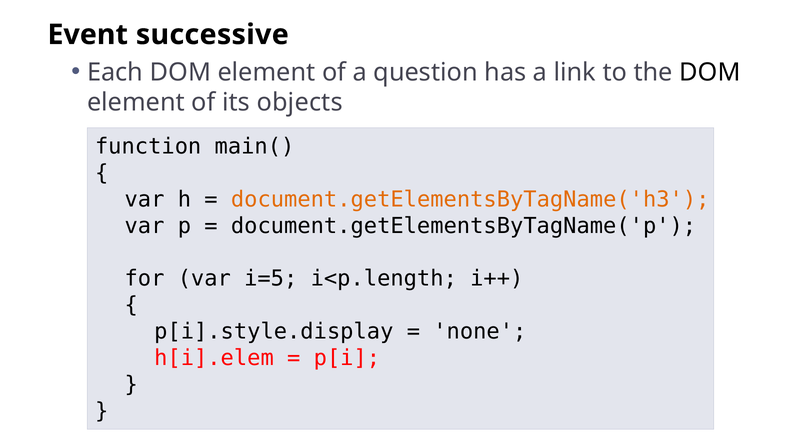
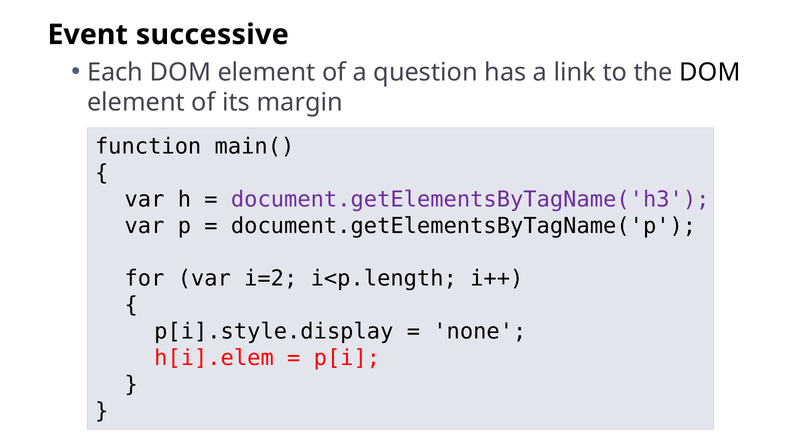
objects: objects -> margin (300, 103)
document.getElementsByTagName('h3 colour: orange -> purple (470, 199)
i=5: i=5 -> i=2 (271, 279)
